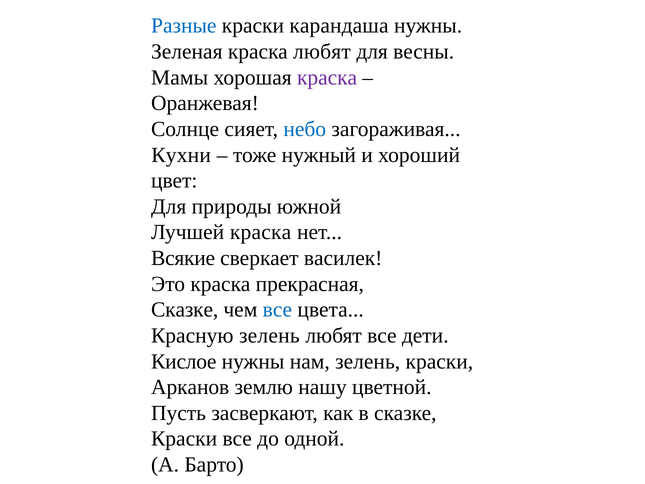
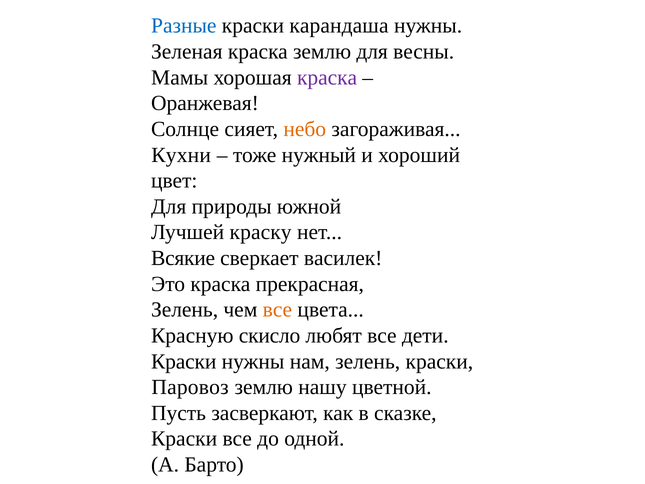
краска любят: любят -> землю (322, 52)
небо colour: blue -> orange (305, 129)
Лучшей краска: краска -> краску (261, 232)
Сказке: Сказке -> Зелень (185, 310)
все colour: blue -> orange (277, 310)
Красную зелень: зелень -> скисло (270, 335)
Кислое: Кислое -> Краски (184, 361)
Арканов: Арканов -> Паровоз (190, 387)
